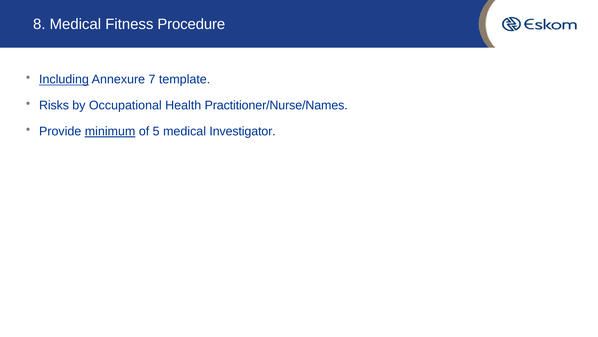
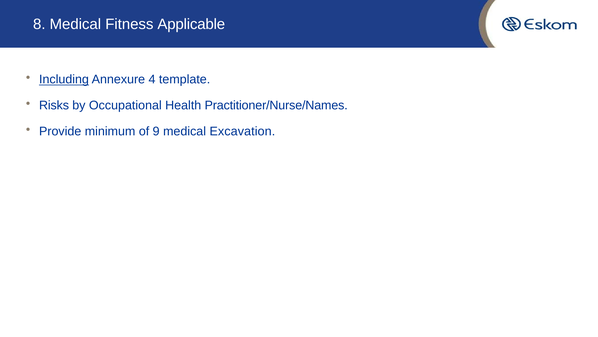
Procedure: Procedure -> Applicable (191, 24)
7: 7 -> 4 (152, 79)
minimum underline: present -> none (110, 131)
5: 5 -> 9 (156, 131)
Investigator: Investigator -> Excavation (242, 131)
